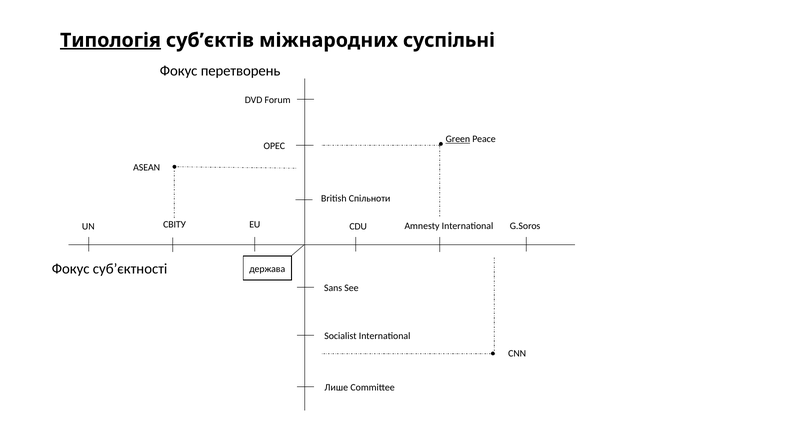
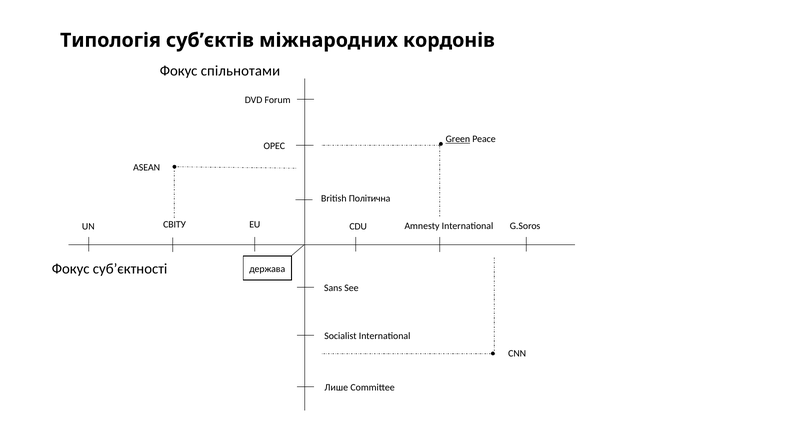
Типологія underline: present -> none (110, 40)
суспільні: суспільні -> кордонів (449, 40)
перетворень: перетворень -> спільнотами (240, 71)
Спільноти: Спільноти -> Політична (370, 198)
